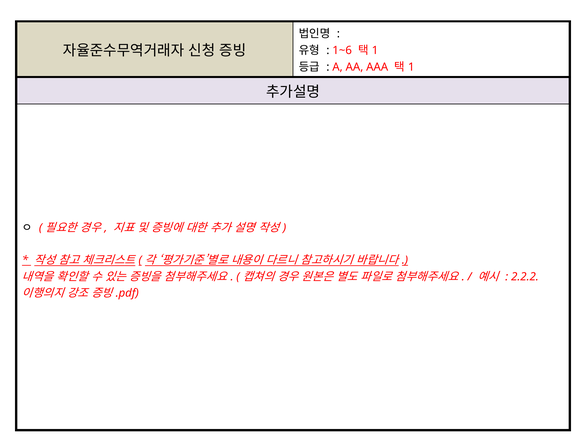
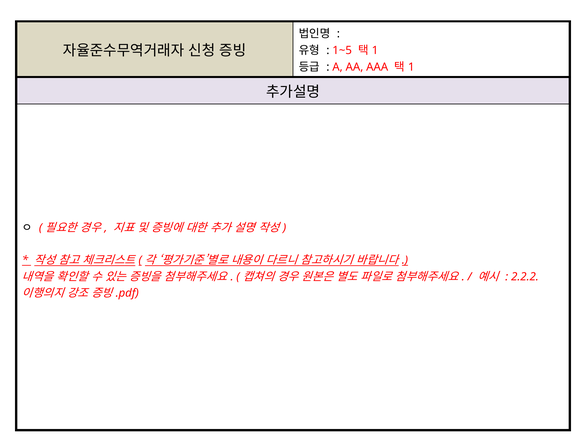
1~6: 1~6 -> 1~5 (342, 50)
